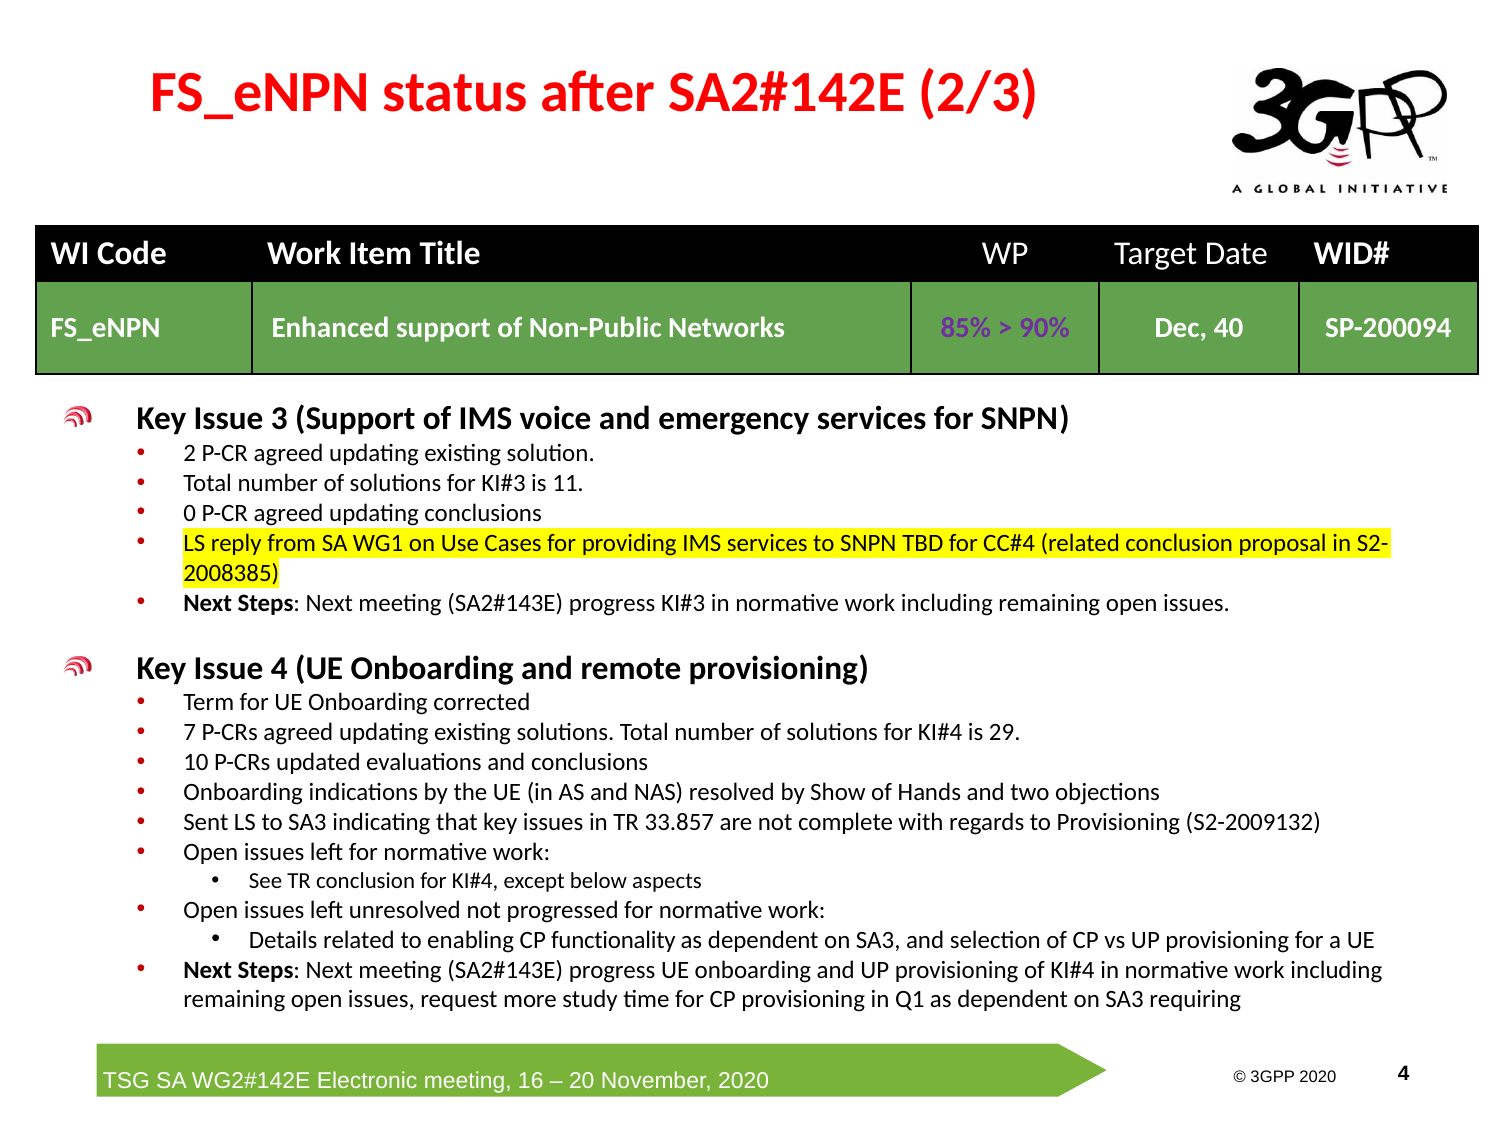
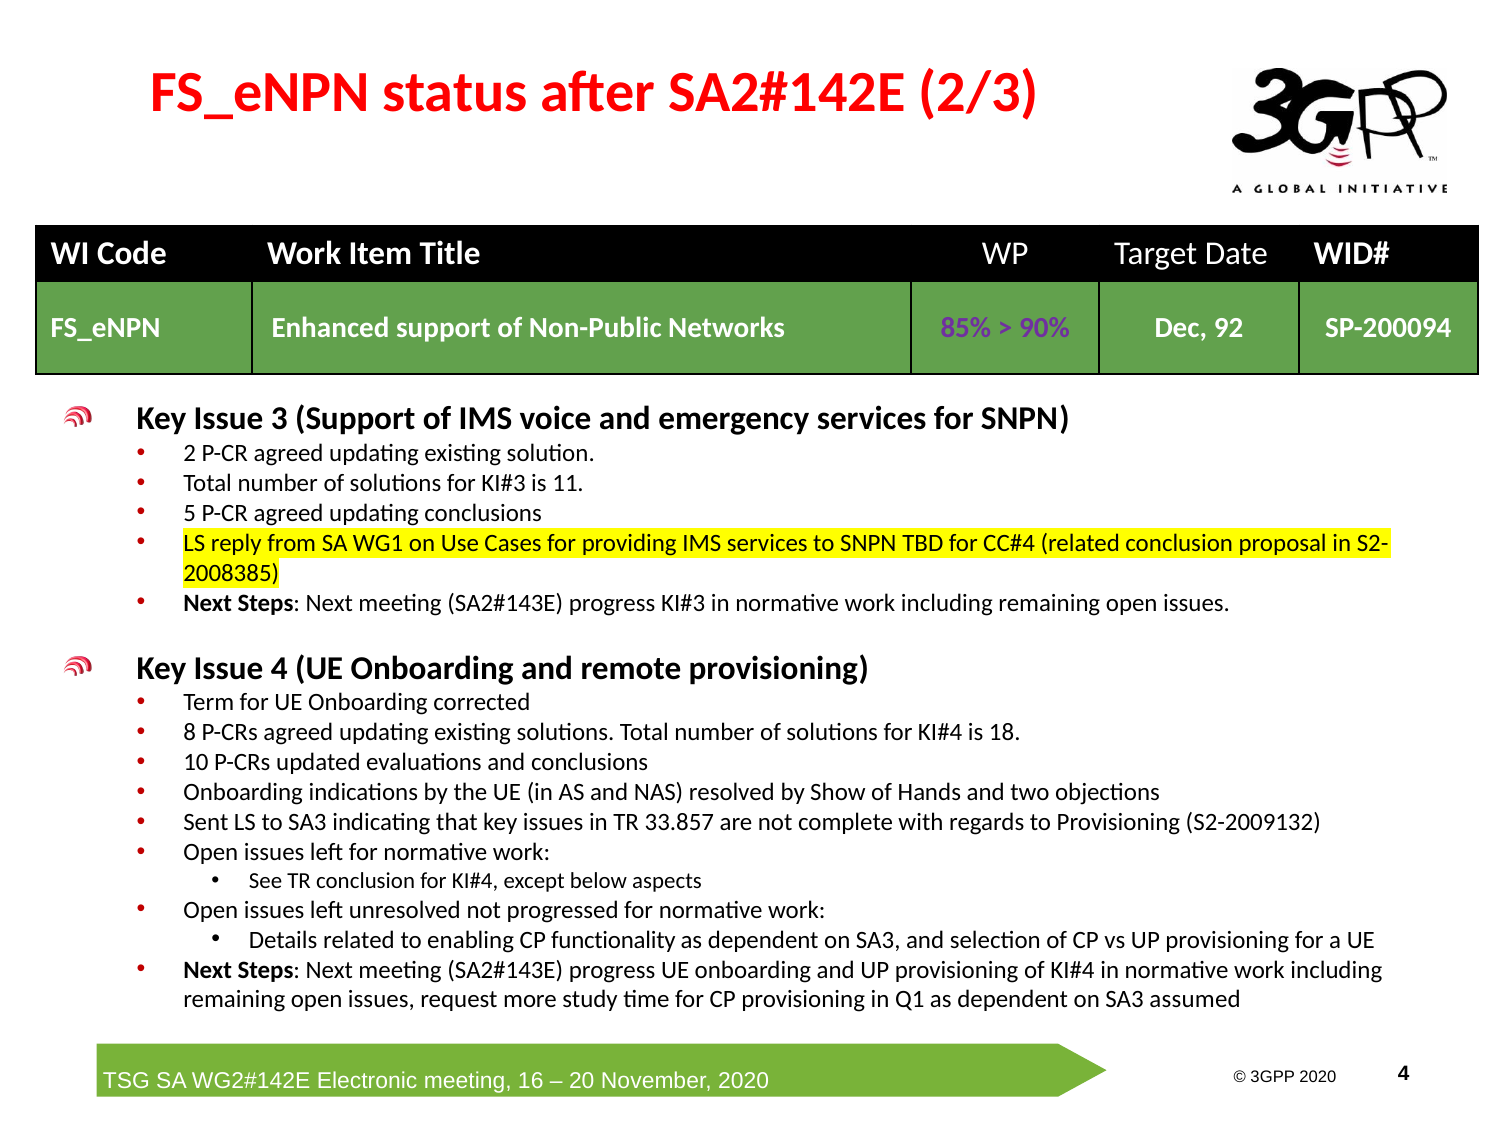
40: 40 -> 92 (1229, 328)
0: 0 -> 5 (190, 513)
7: 7 -> 8 (190, 733)
29: 29 -> 18 (1005, 733)
requiring: requiring -> assumed (1195, 1000)
